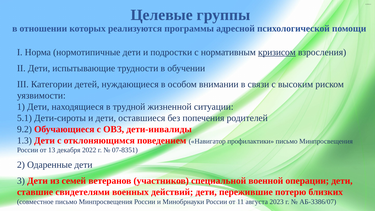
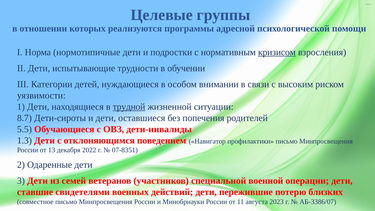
трудной underline: none -> present (129, 107)
5.1: 5.1 -> 8.7 (24, 118)
9.2: 9.2 -> 5.5 (24, 129)
